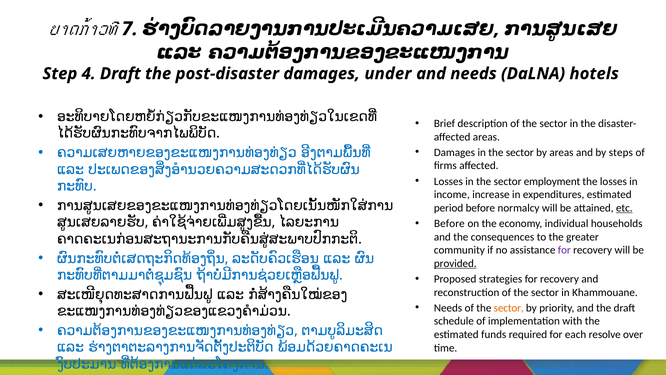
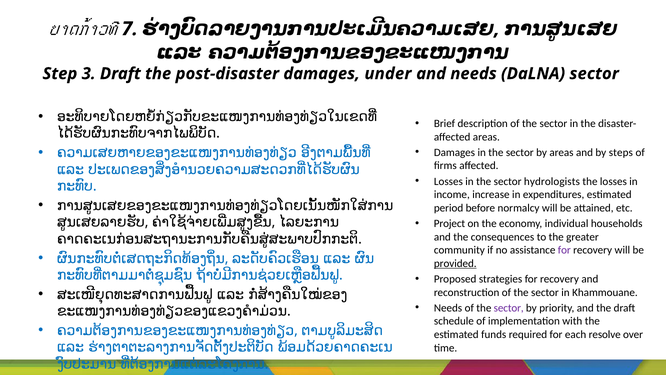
4: 4 -> 3 (89, 74)
DaLNA hotels: hotels -> sector (594, 74)
employment: employment -> hydrologists (552, 181)
etc underline: present -> none (624, 208)
Before: Before -> Project (450, 223)
sector colour: orange -> purple (509, 308)
